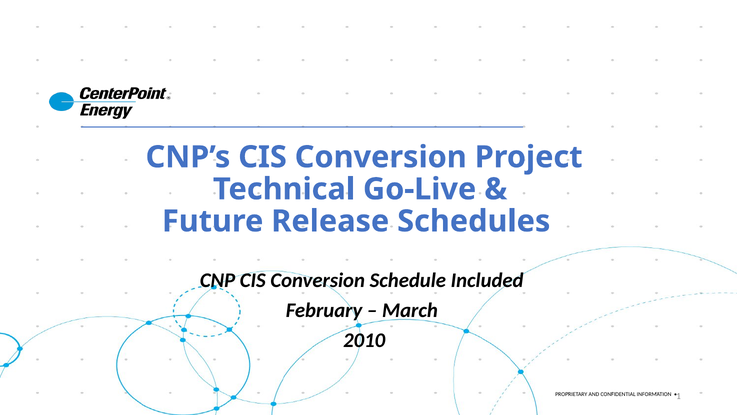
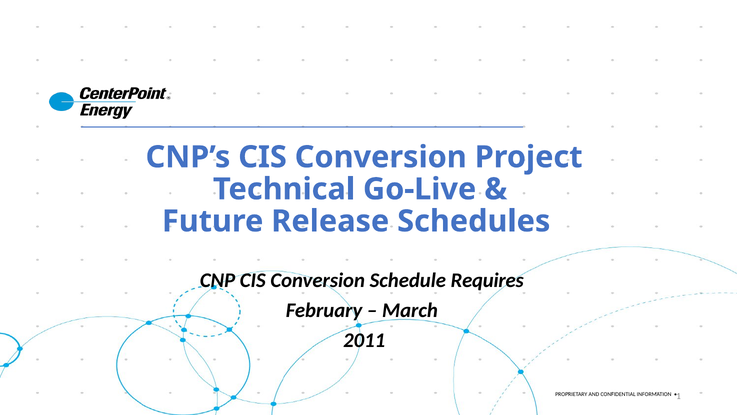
Included: Included -> Requires (487, 280)
2010: 2010 -> 2011 (364, 340)
